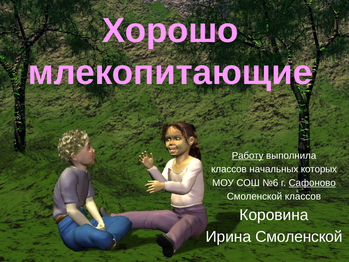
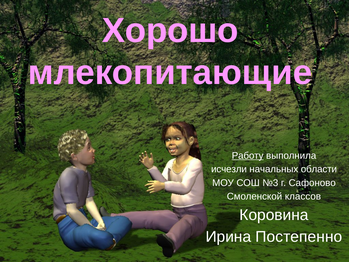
классов: классов -> исчезли (229, 169)
которых: которых -> области (319, 169)
№6: №6 -> №3 (270, 183)
Сафоново underline: present -> none (312, 183)
Ирина Смоленской: Смоленской -> Постепенно (299, 237)
